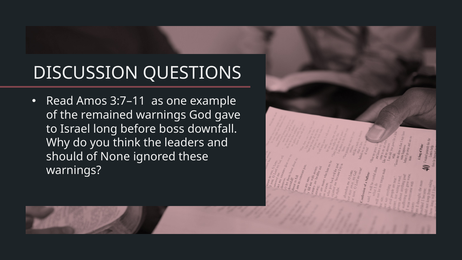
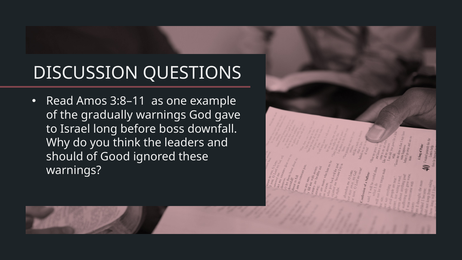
3:7–11: 3:7–11 -> 3:8–11 (128, 101)
remained: remained -> gradually (107, 115)
None: None -> Good (115, 157)
